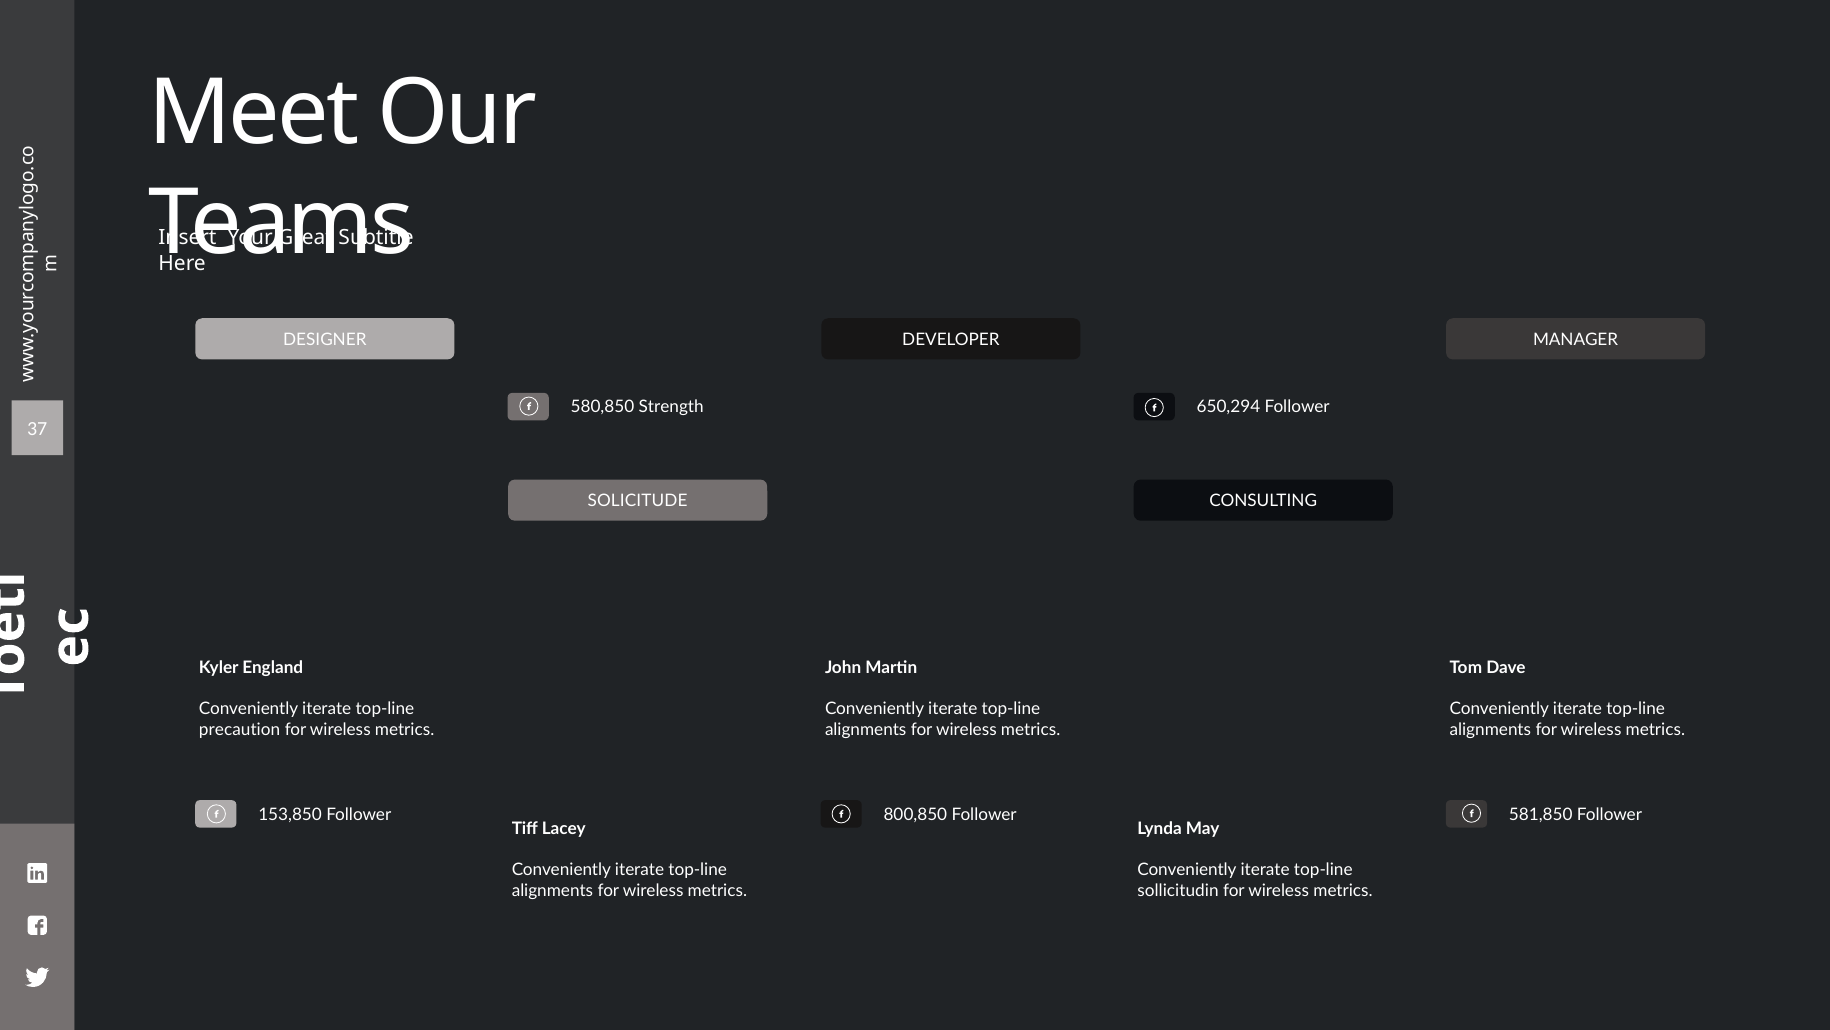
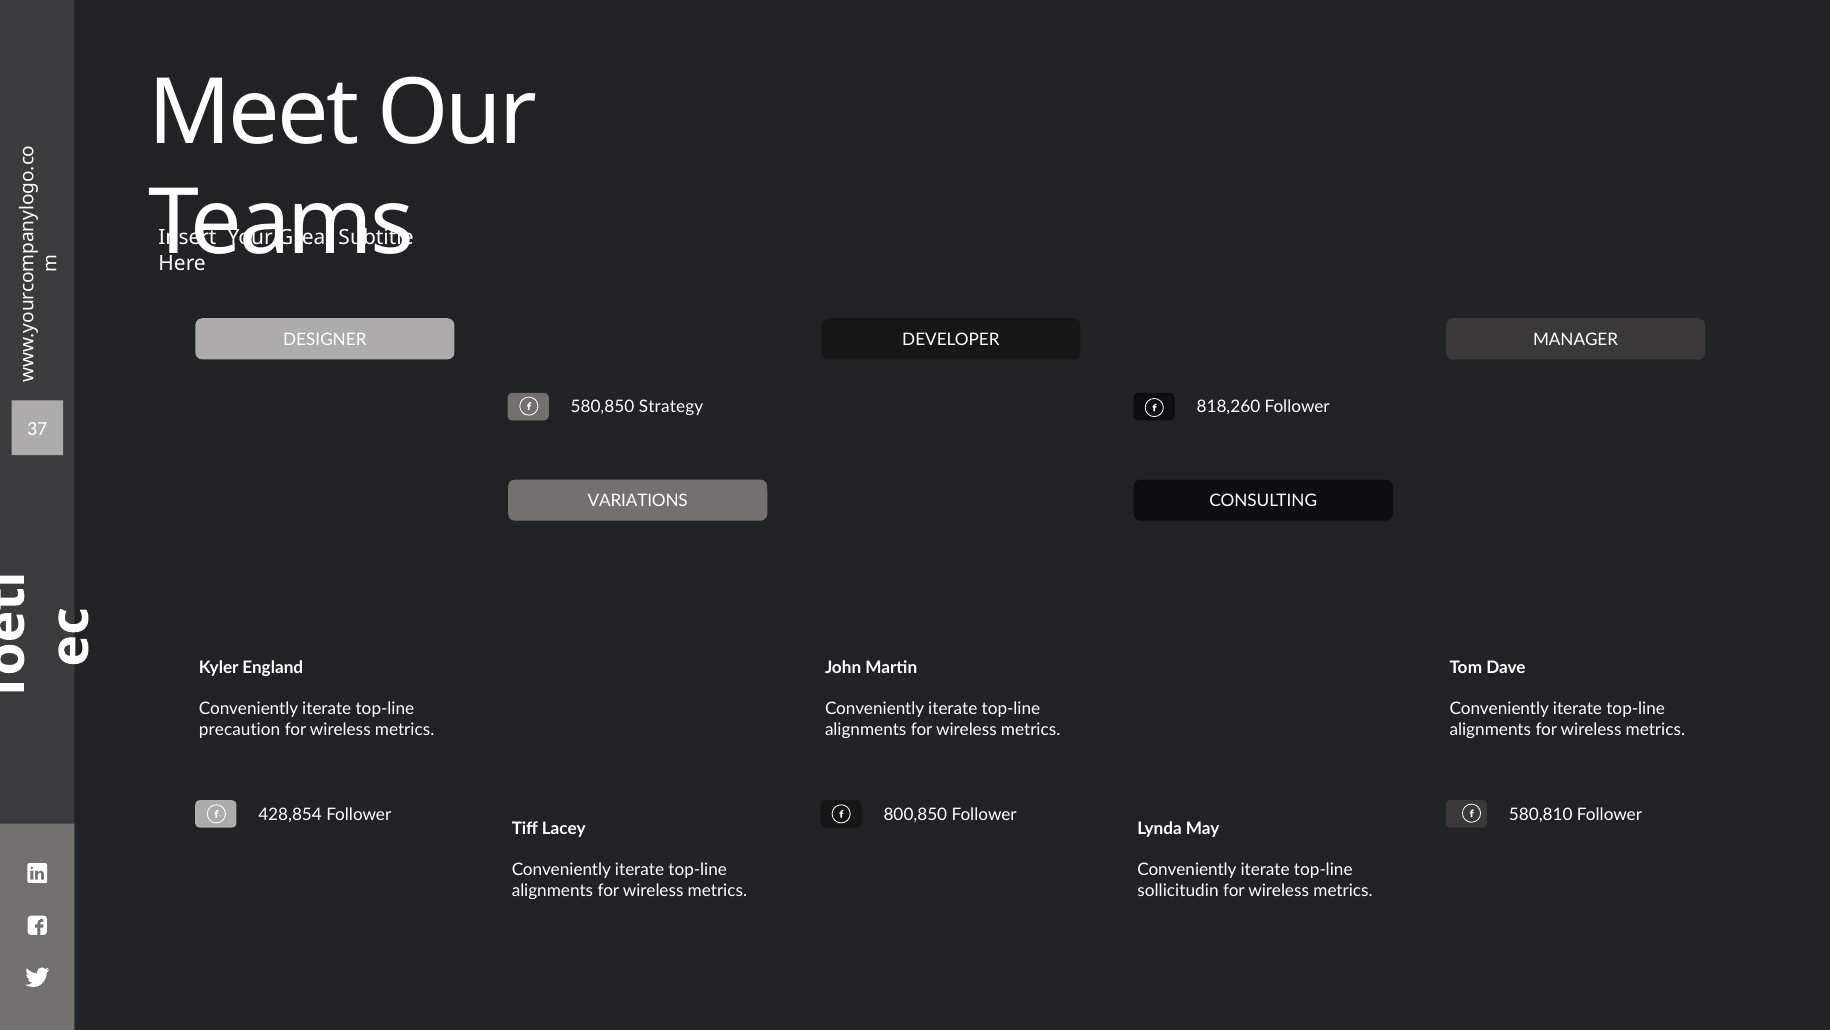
Strength: Strength -> Strategy (671, 407)
650,294: 650,294 -> 818,260 (1228, 407)
SOLICITUDE: SOLICITUDE -> VARIATIONS (638, 501)
153,850: 153,850 -> 428,854 (290, 814)
581,850: 581,850 -> 580,810 (1541, 814)
